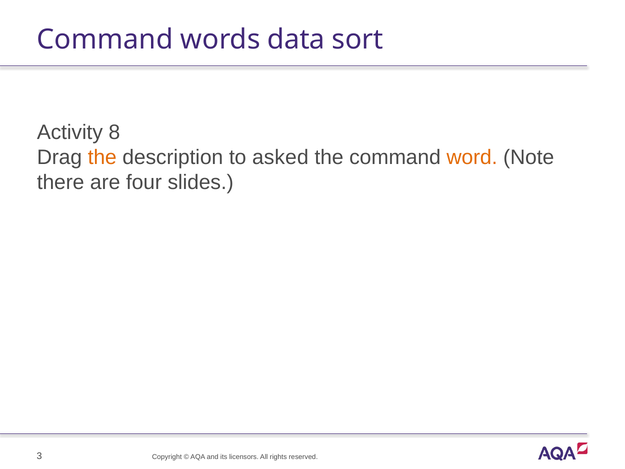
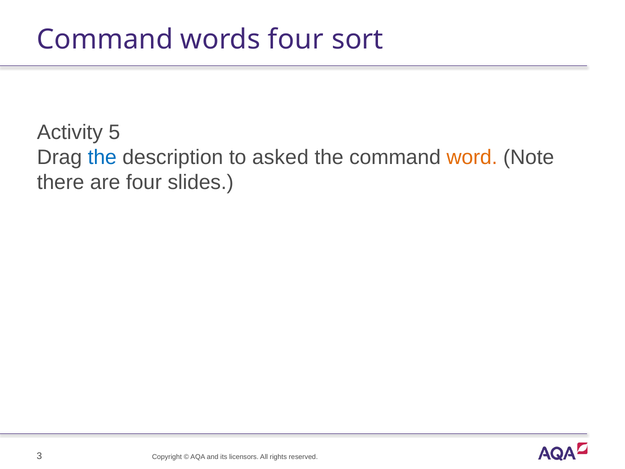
words data: data -> four (296, 40)
8: 8 -> 5 (114, 132)
the colour: orange -> blue (102, 157)
